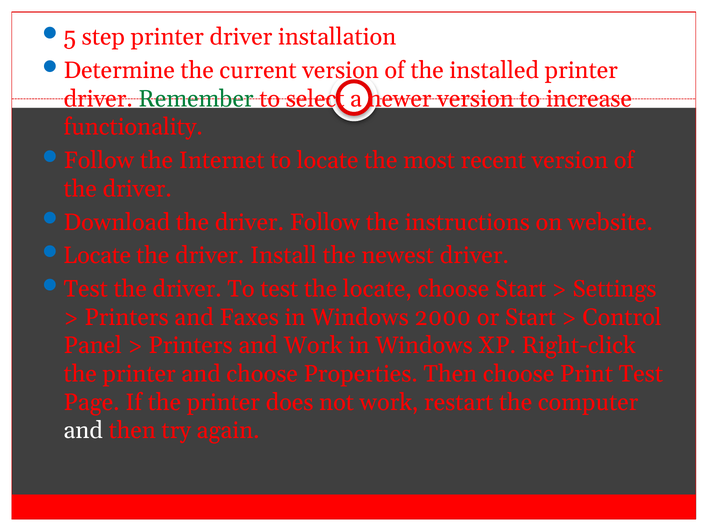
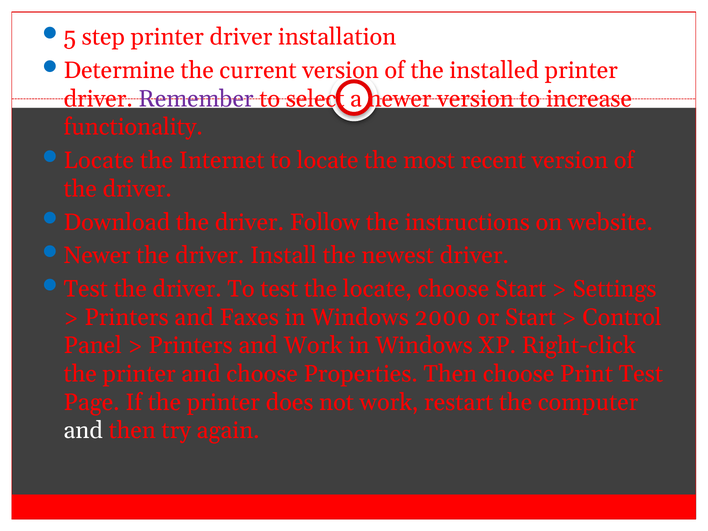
Remember colour: green -> purple (196, 99)
Follow: Follow -> Locate (99, 160)
Locate: Locate -> Newer (97, 256)
